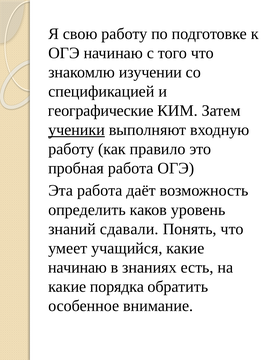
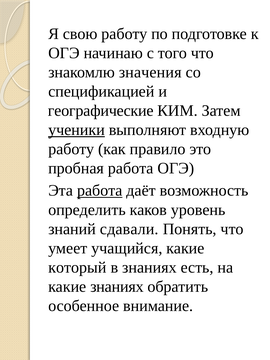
изучении: изучении -> значения (150, 72)
работа underline: none -> present (100, 191)
начинаю: начинаю -> который (77, 267)
какие порядка: порядка -> знаниях (117, 287)
